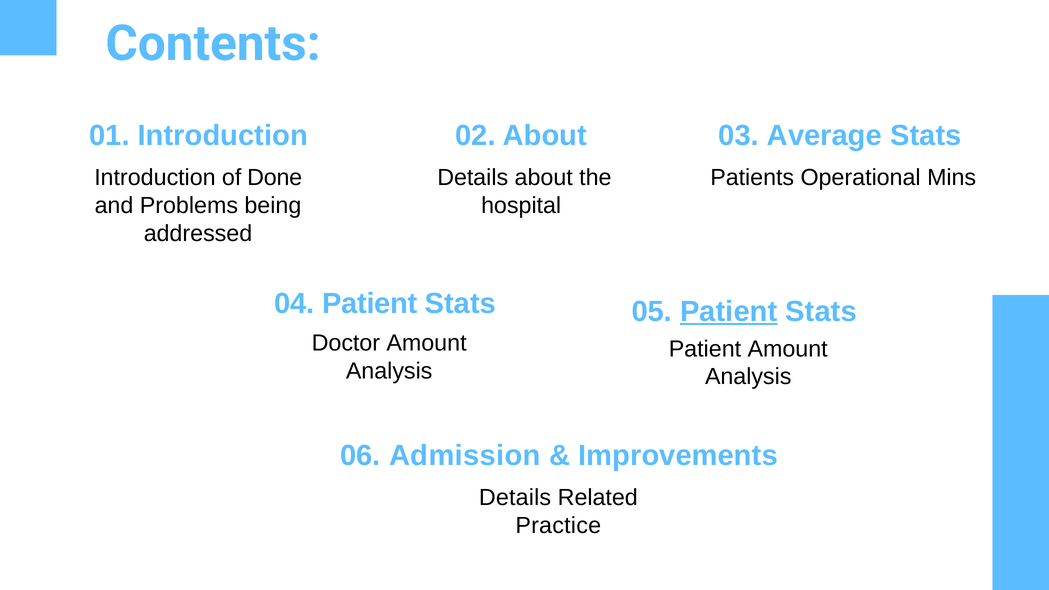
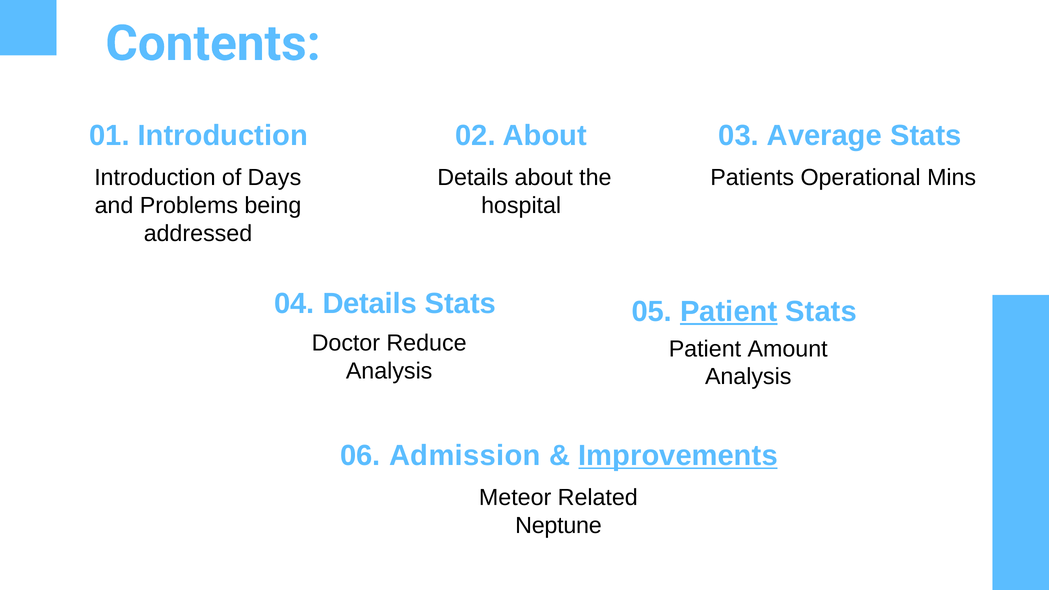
Done: Done -> Days (274, 177)
04 Patient: Patient -> Details (370, 304)
Doctor Amount: Amount -> Reduce (427, 343)
Improvements underline: none -> present (678, 456)
Details: Details -> Meteor (515, 498)
Practice: Practice -> Neptune (558, 526)
